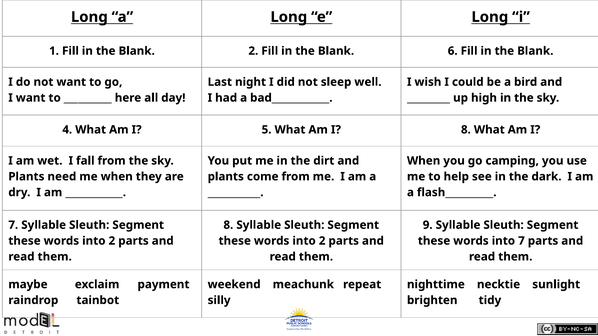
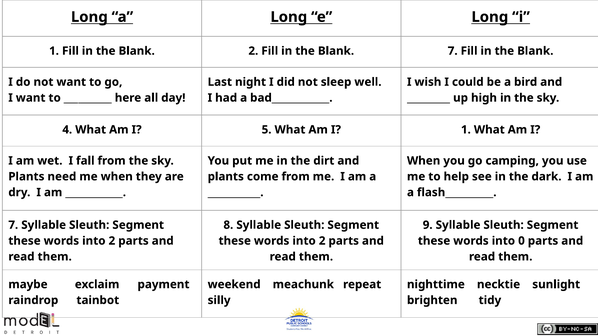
Blank 6: 6 -> 7 (453, 51)
Am I 8: 8 -> 1 (466, 130)
into 7: 7 -> 0 (521, 241)
